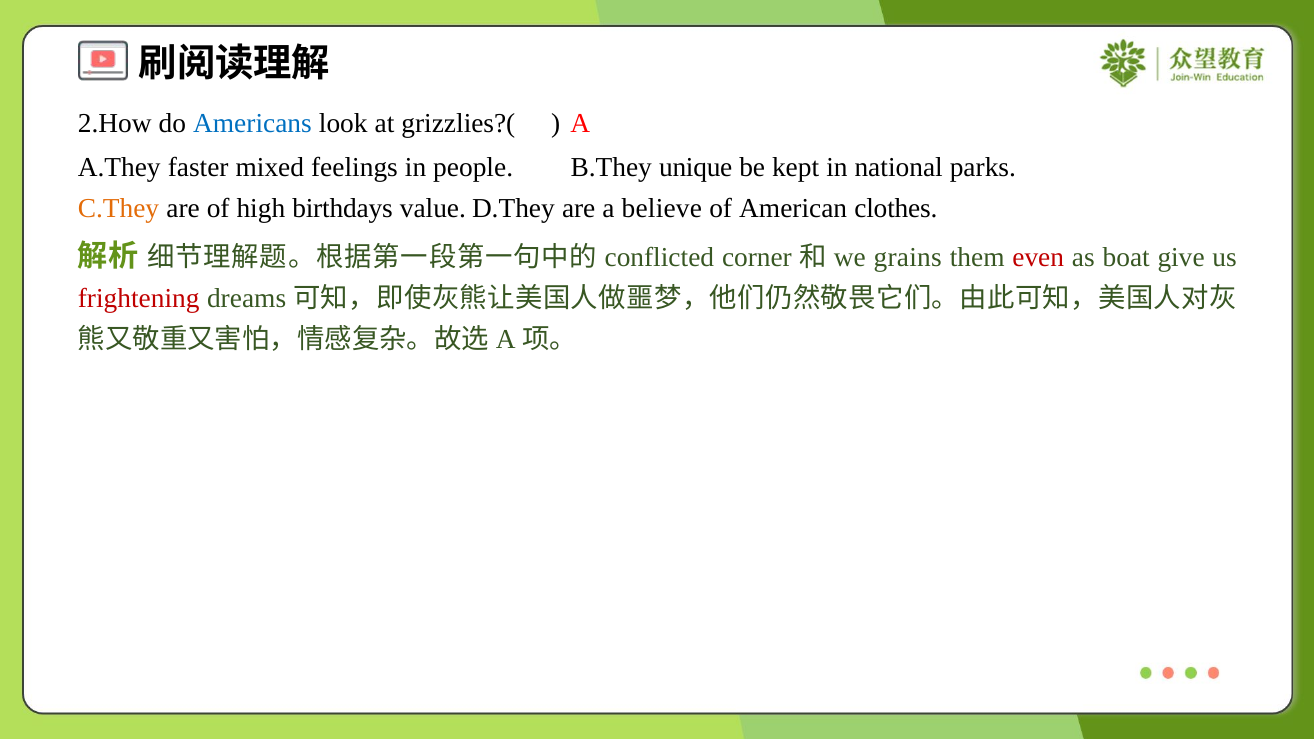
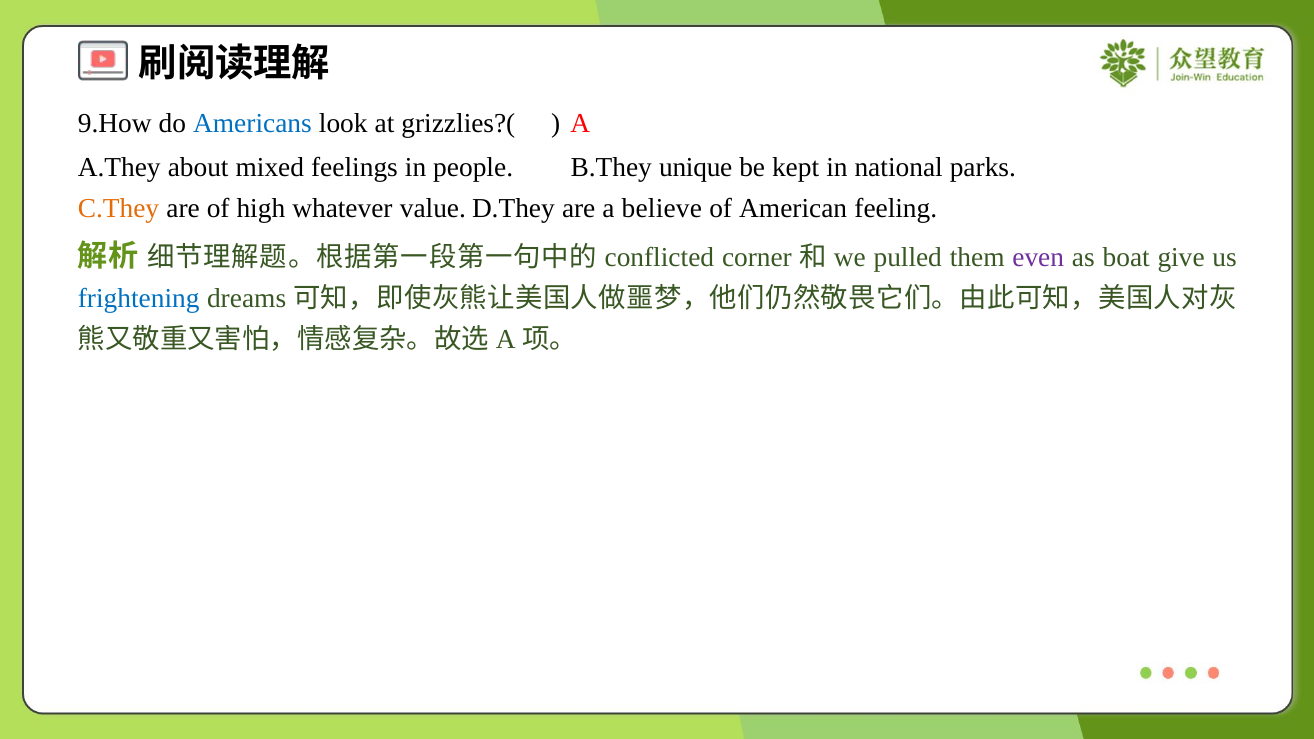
2.How: 2.How -> 9.How (115, 123)
faster: faster -> about (198, 167)
birthdays: birthdays -> whatever (342, 208)
clothes: clothes -> feeling (896, 208)
grains: grains -> pulled (908, 257)
even colour: red -> purple (1038, 257)
frightening colour: red -> blue (139, 299)
